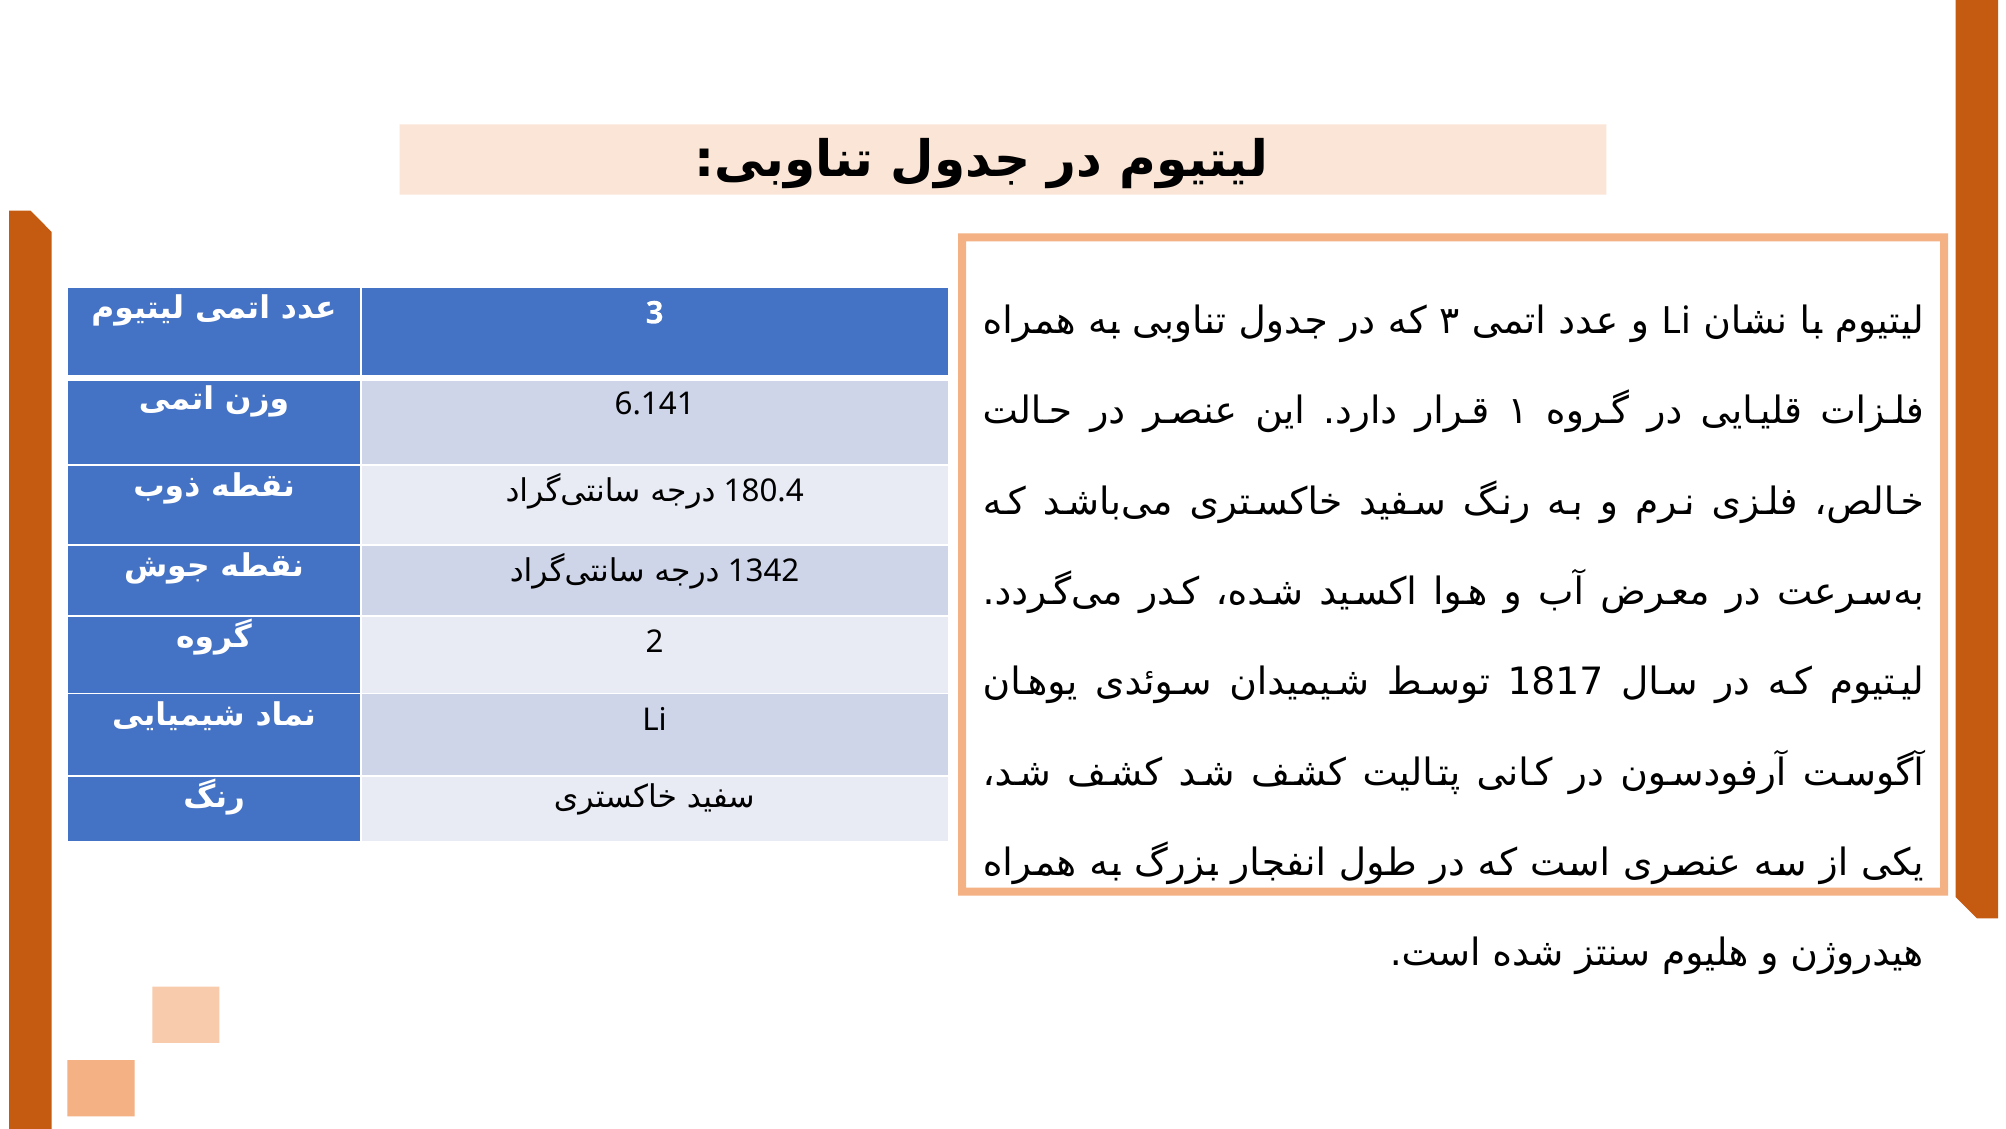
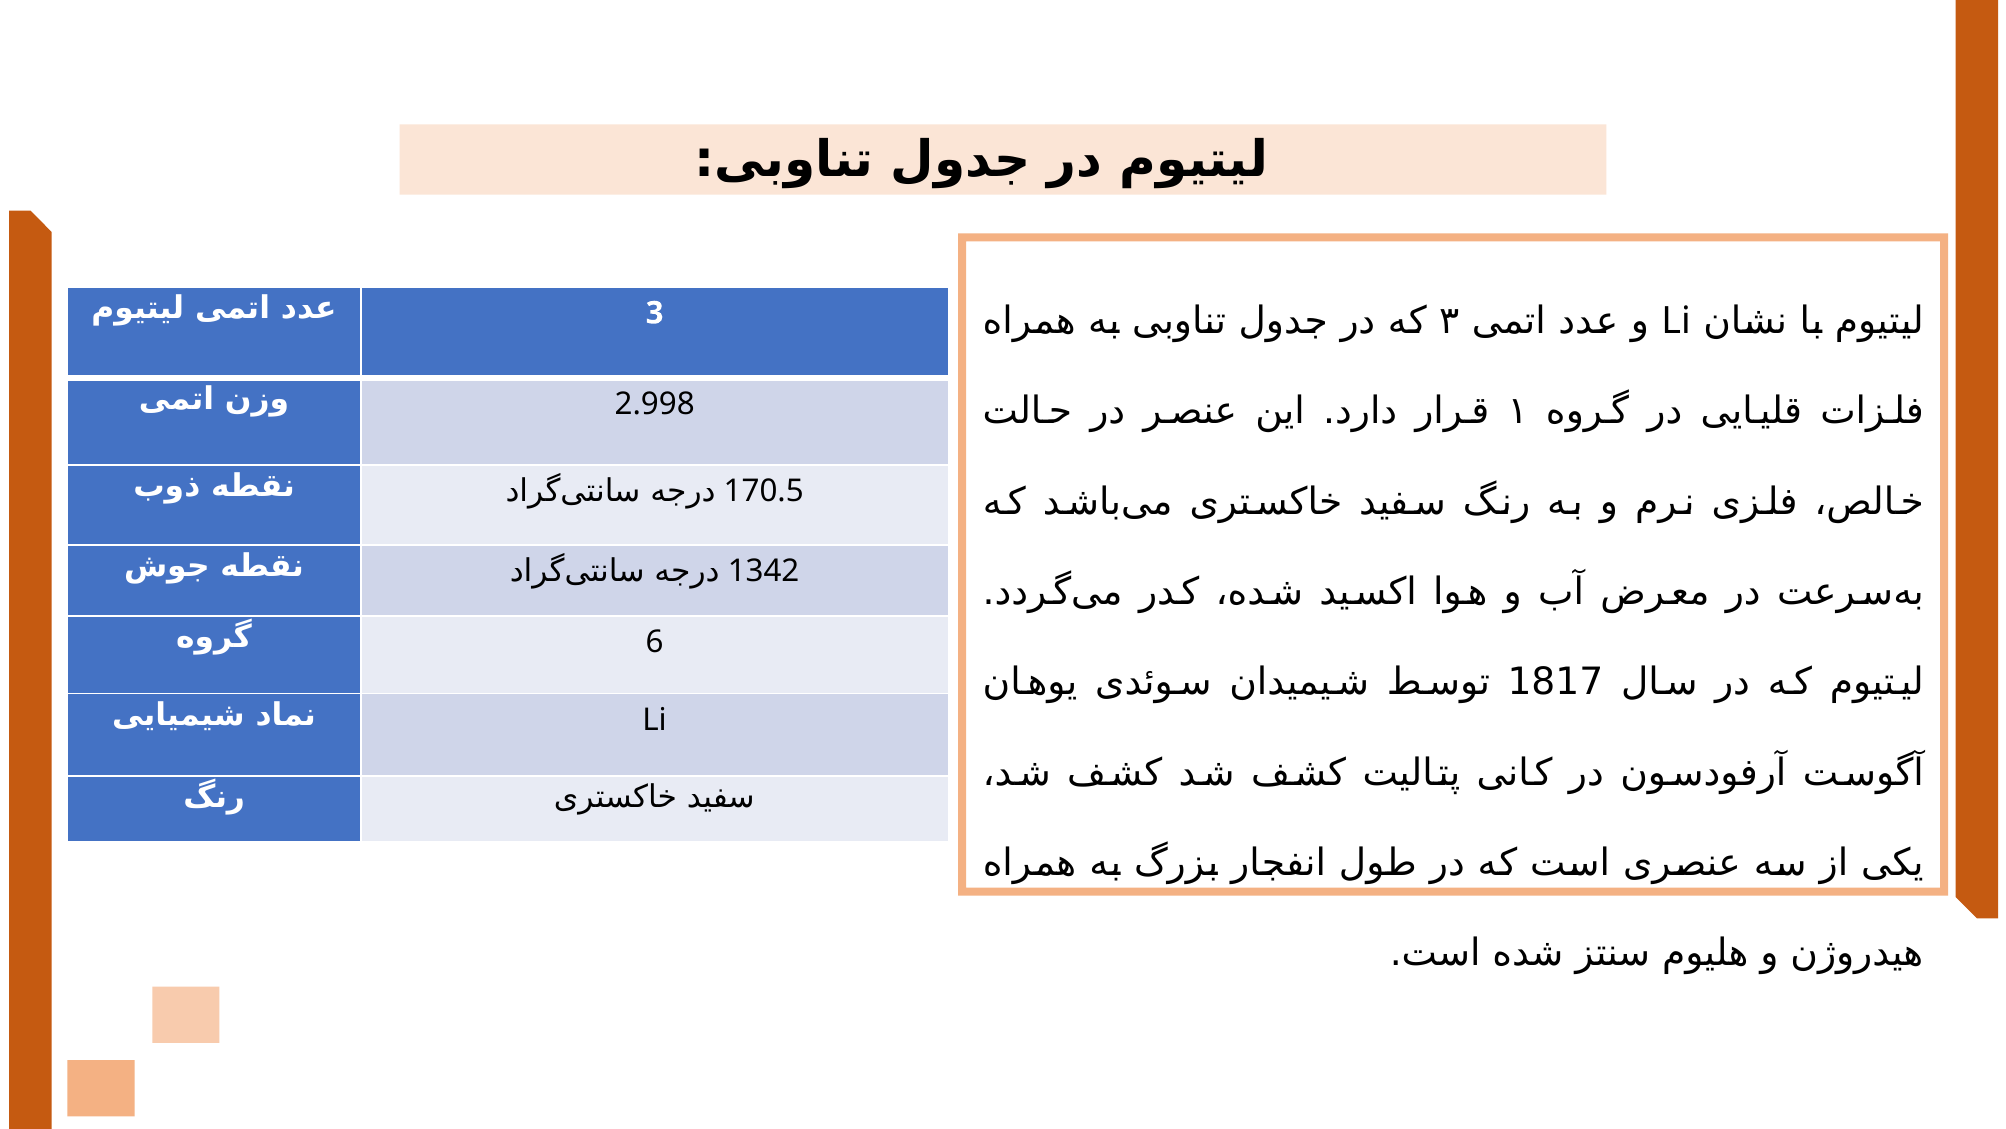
6.141: 6.141 -> 2.998 (655, 404)
180.4: 180.4 -> 170.5 (764, 491)
2: 2 -> 6 (655, 642)
